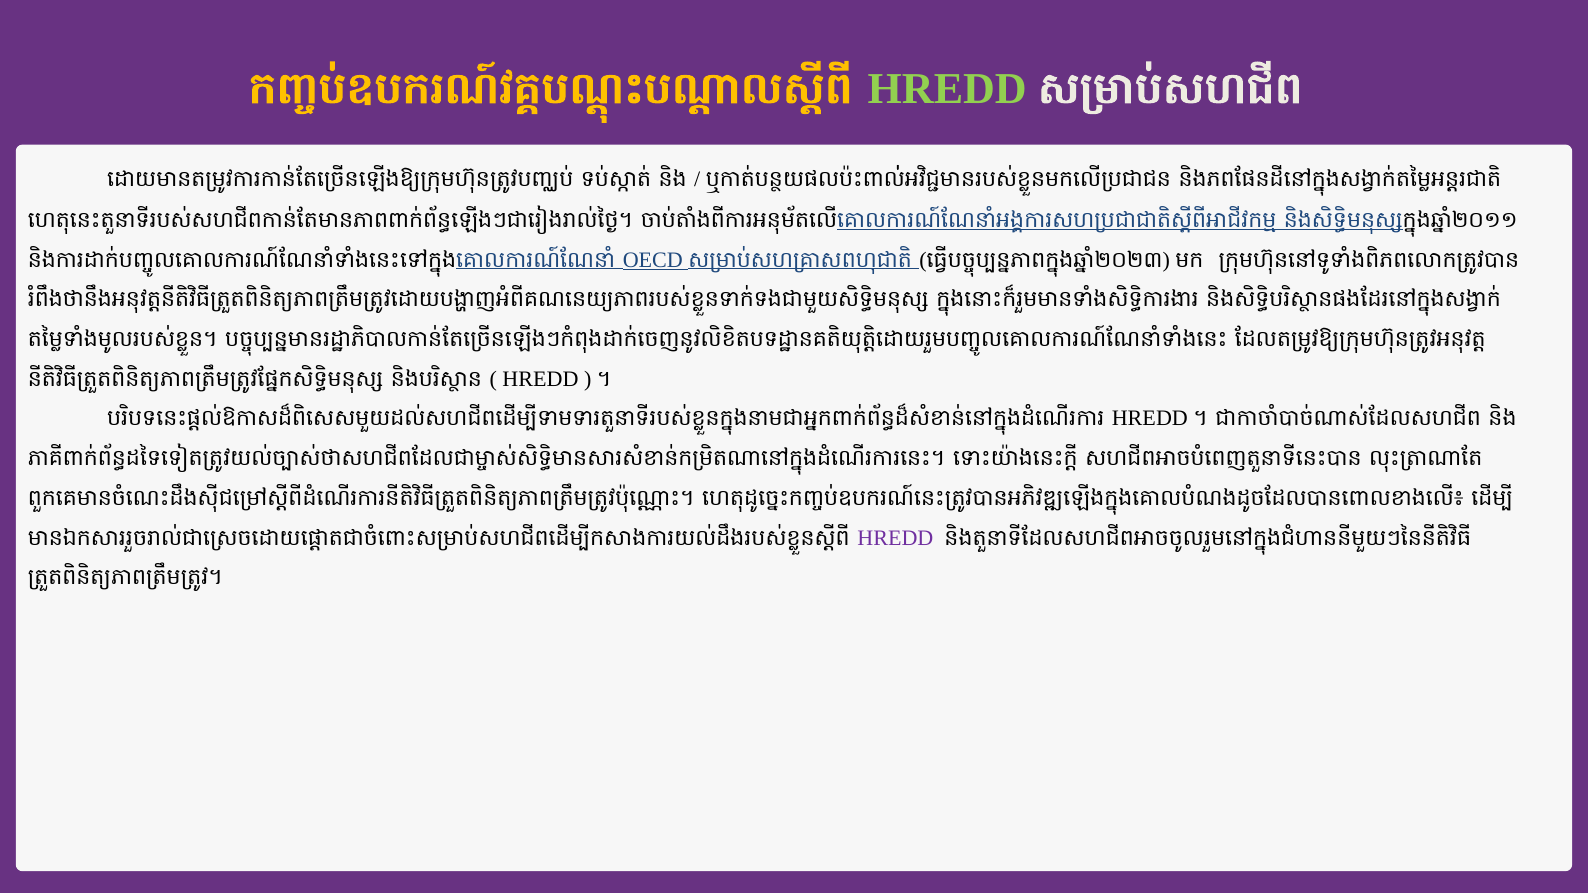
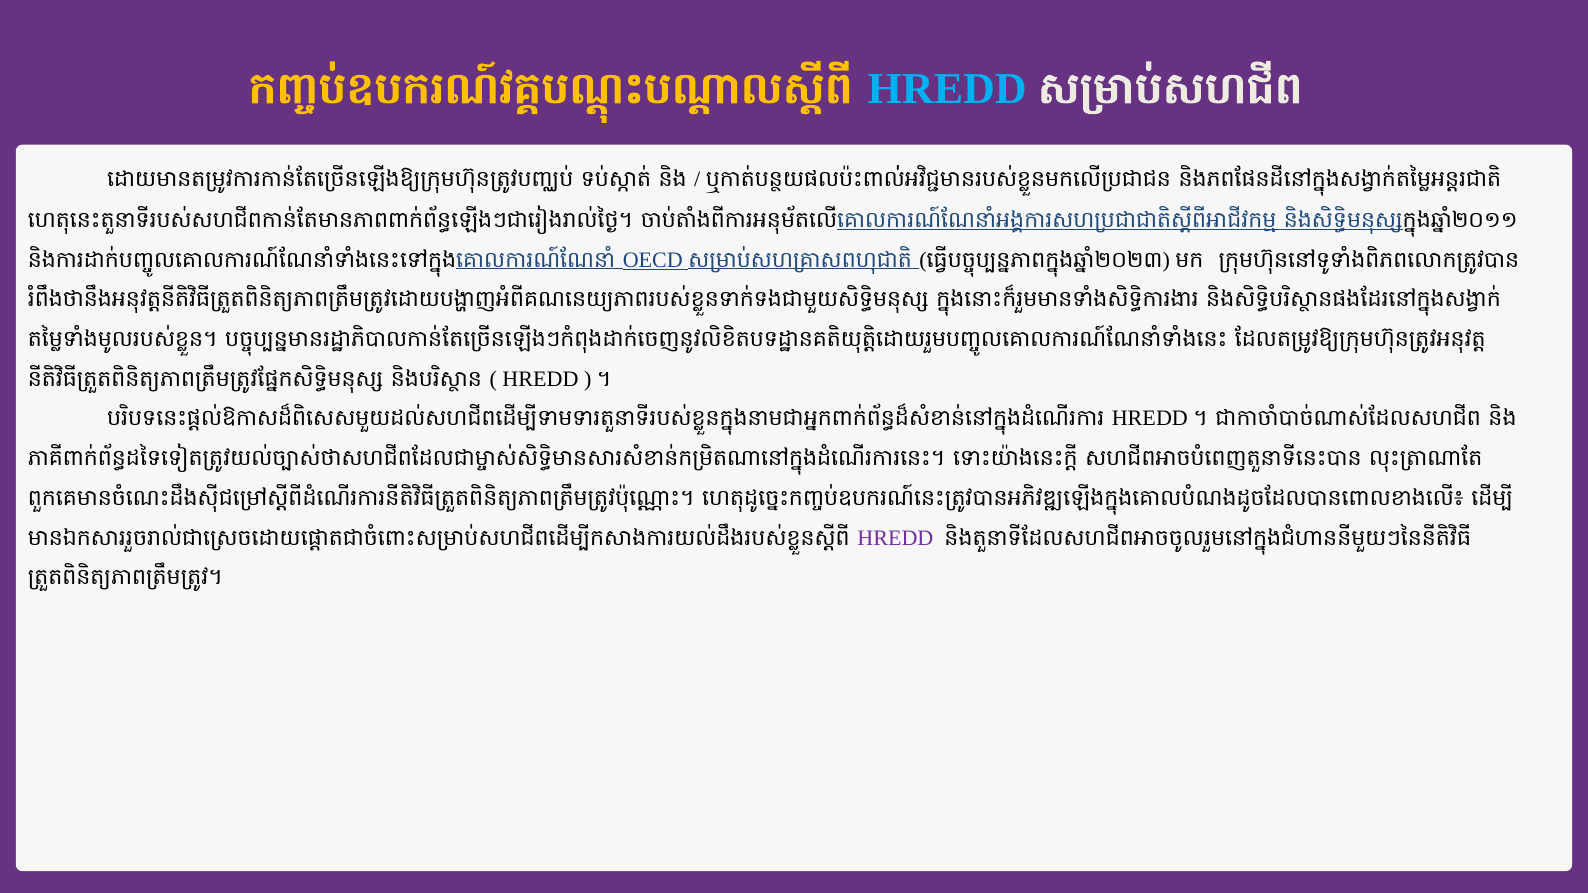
HREDD colour: light green -> light blue (947, 89)
